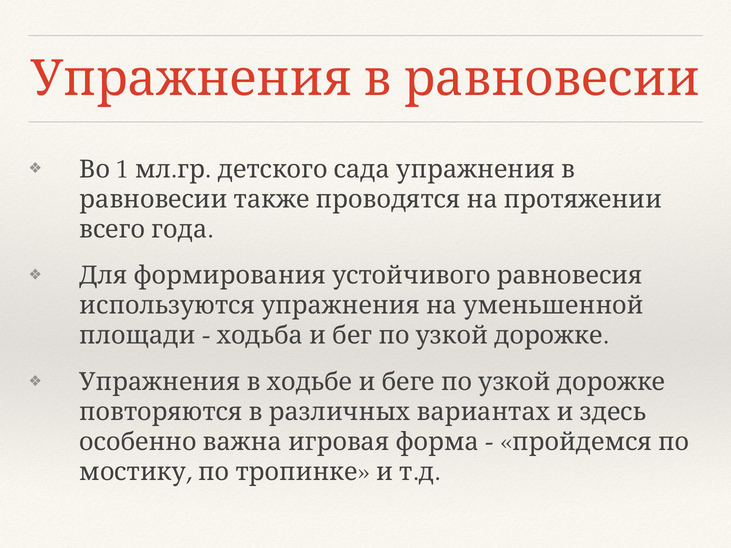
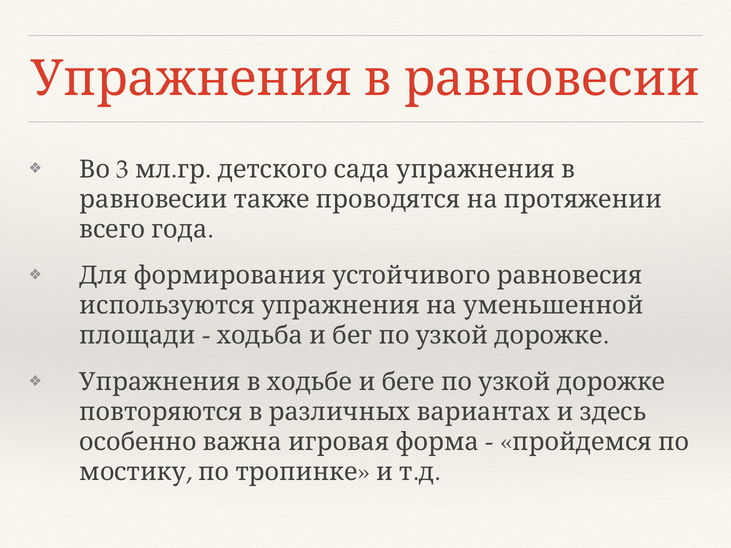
1: 1 -> 3 (123, 169)
